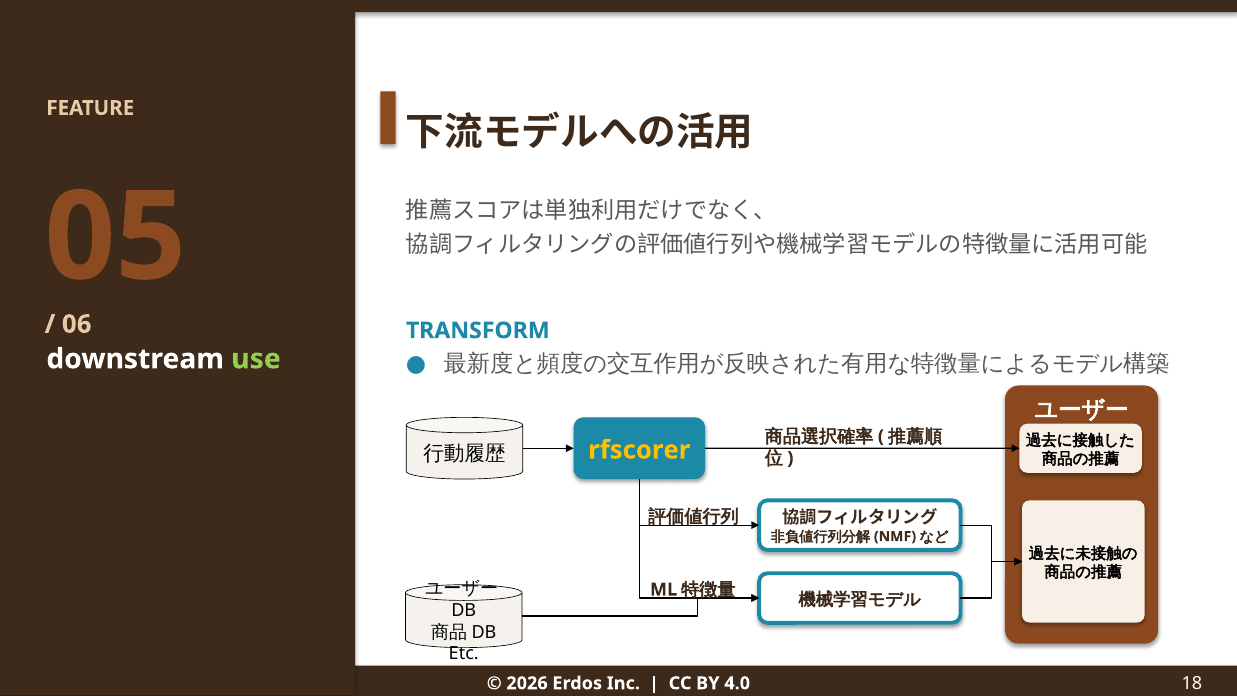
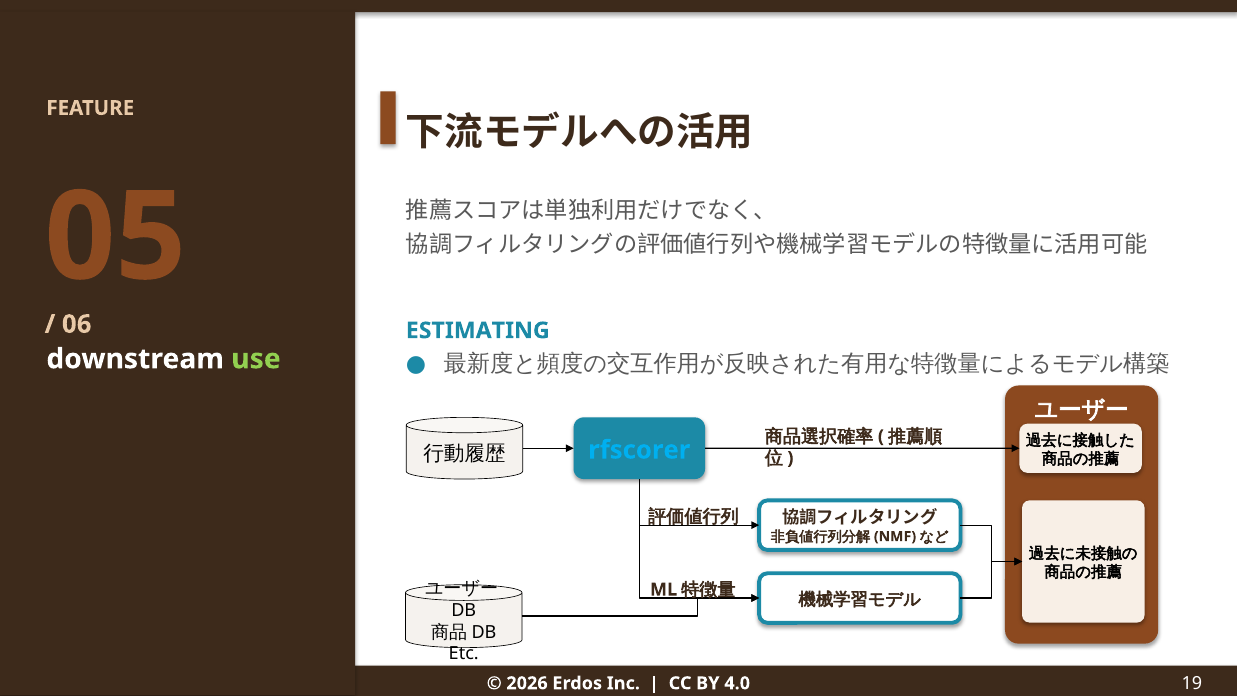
TRANSFORM: TRANSFORM -> ESTIMATING (478, 330)
rfscorer colour: yellow -> light blue (639, 450)
18: 18 -> 19 (1192, 683)
